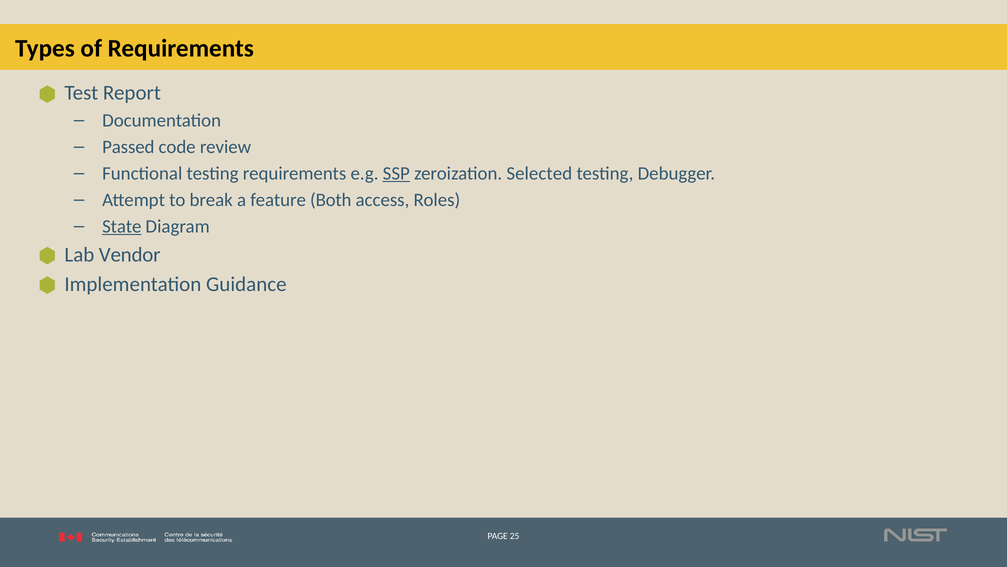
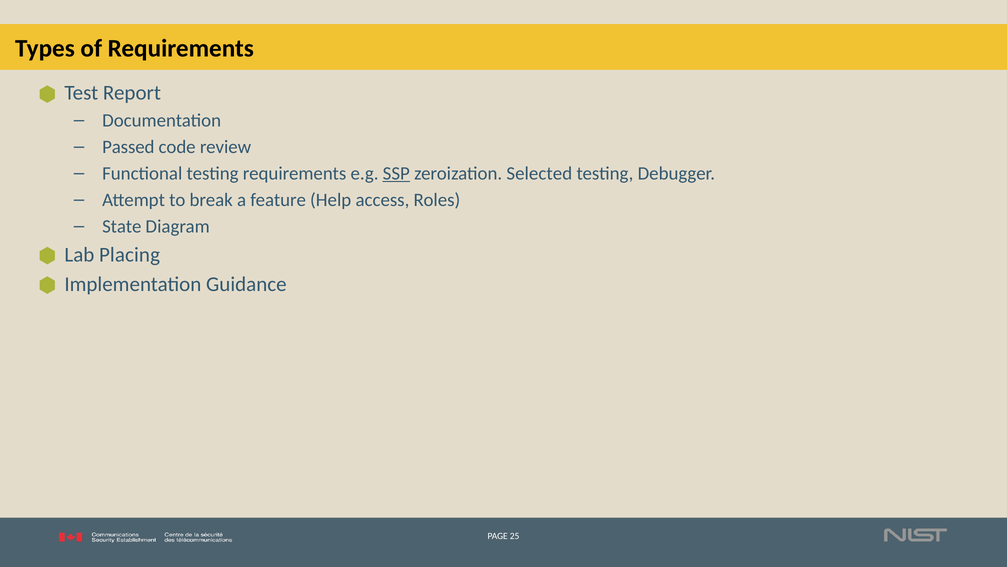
Both: Both -> Help (331, 200)
State underline: present -> none (122, 226)
Vendor: Vendor -> Placing (130, 254)
